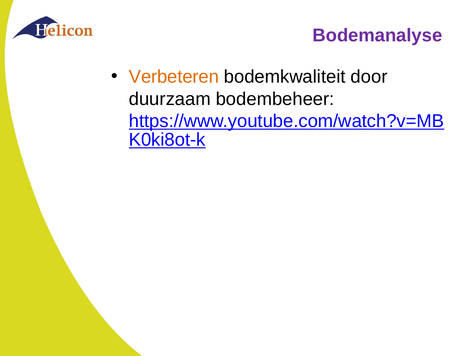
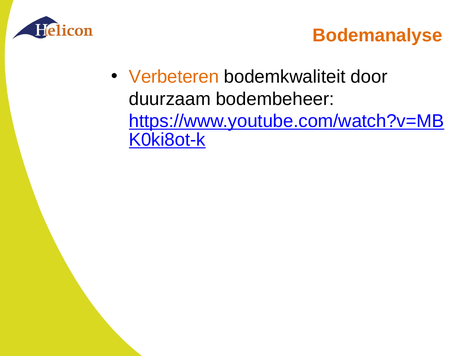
Bodemanalyse colour: purple -> orange (377, 35)
